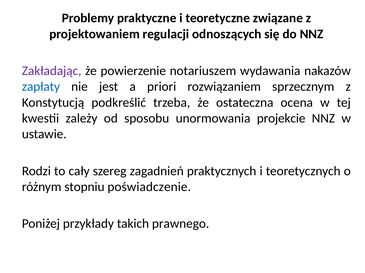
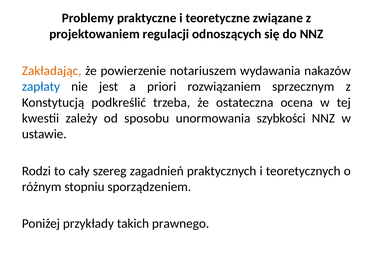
Zakładając colour: purple -> orange (52, 71)
projekcie: projekcie -> szybkości (281, 119)
poświadczenie: poświadczenie -> sporządzeniem (149, 187)
